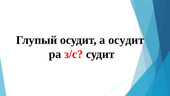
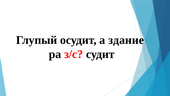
а осудит: осудит -> здание (126, 40)
